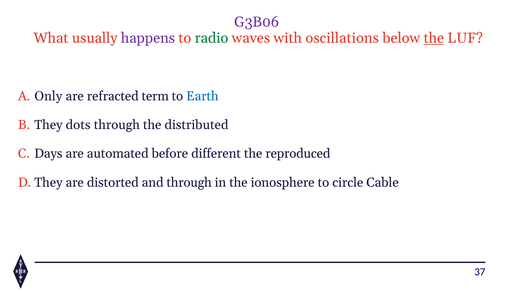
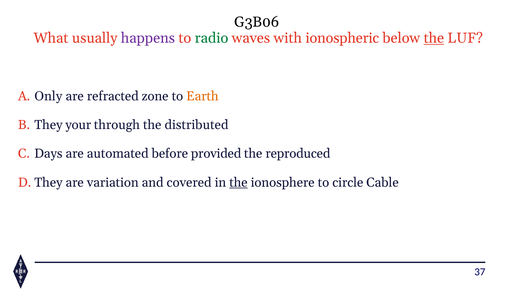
G3B06 colour: purple -> black (257, 22)
oscillations: oscillations -> ionospheric (342, 38)
term: term -> zone (155, 96)
Earth colour: blue -> orange (202, 96)
dots: dots -> your (78, 125)
different: different -> provided (216, 154)
distorted: distorted -> variation (113, 183)
and through: through -> covered (189, 183)
the underline: none -> present (238, 183)
